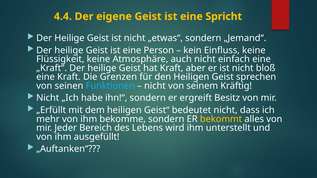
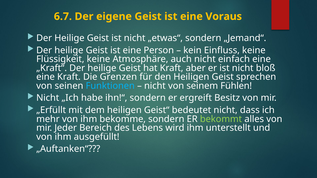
4.4: 4.4 -> 6.7 (63, 16)
Spricht: Spricht -> Voraus (224, 16)
Kräftig: Kräftig -> Fühlen (236, 86)
bekommt colour: yellow -> light green (221, 119)
